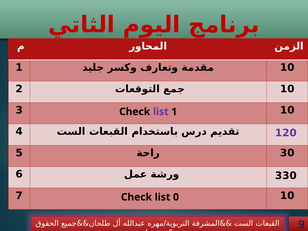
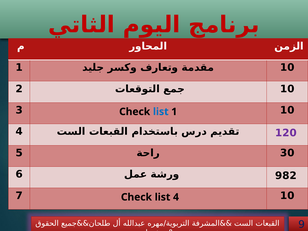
list colour: purple -> blue (161, 112)
330: 330 -> 982 (286, 176)
list 0: 0 -> 4 (176, 197)
